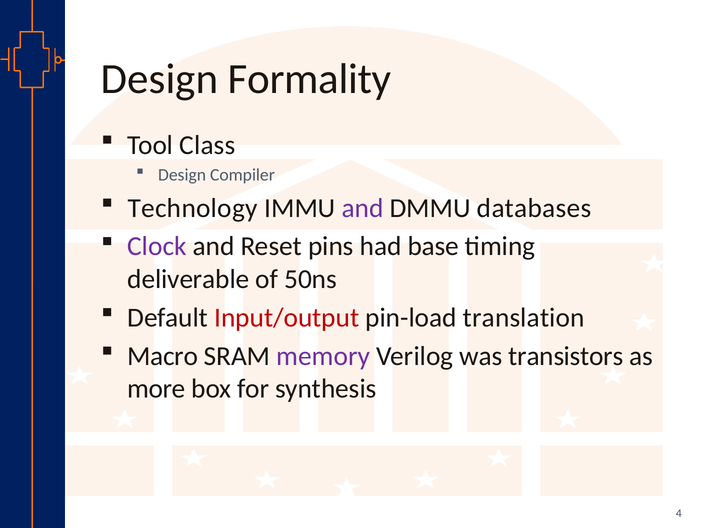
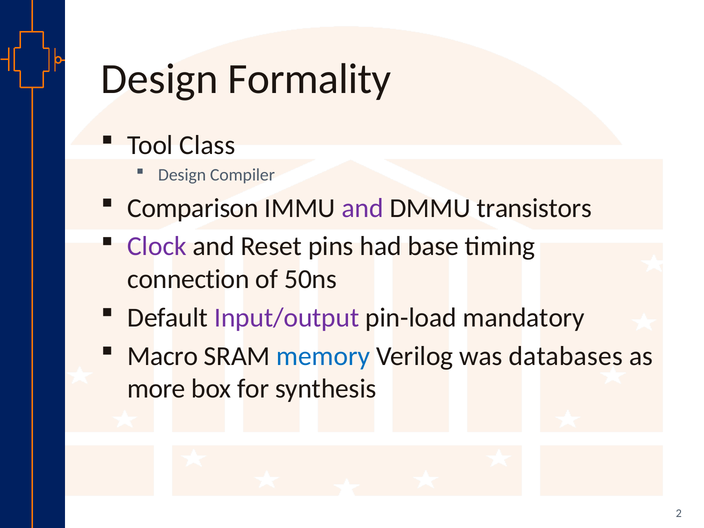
Technology: Technology -> Comparison (193, 208)
databases: databases -> transistors (534, 208)
deliverable: deliverable -> connection (188, 279)
Input/output colour: red -> purple (287, 318)
translation: translation -> mandatory (524, 318)
memory colour: purple -> blue (323, 356)
transistors: transistors -> databases (566, 356)
4: 4 -> 2 (679, 513)
